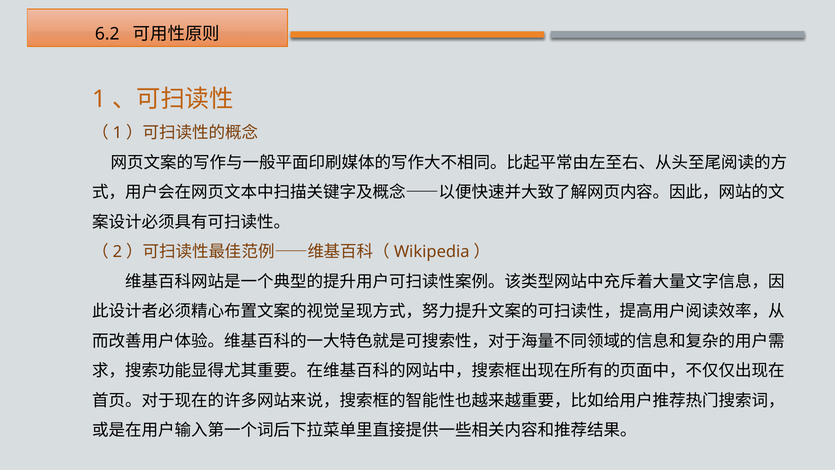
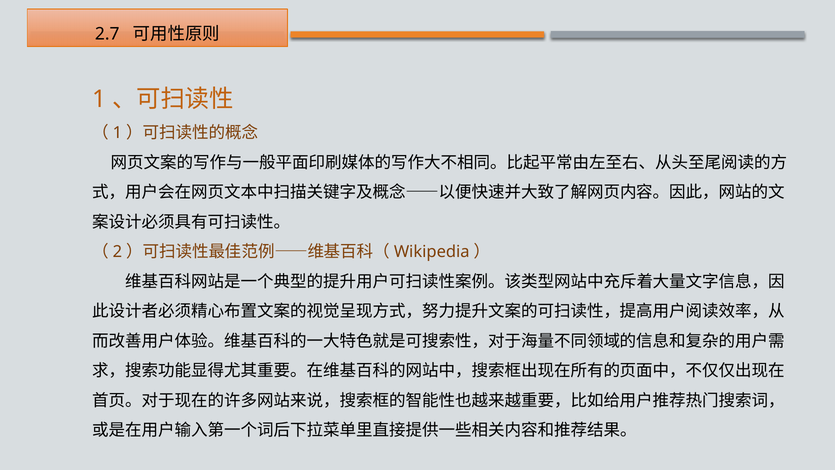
6.2: 6.2 -> 2.7 (107, 34)
